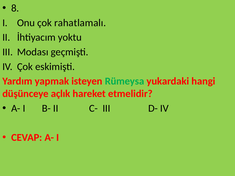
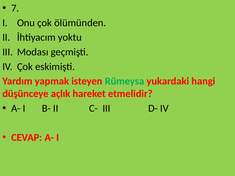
8: 8 -> 7 (15, 8)
rahatlamalı: rahatlamalı -> ölümünden (80, 23)
